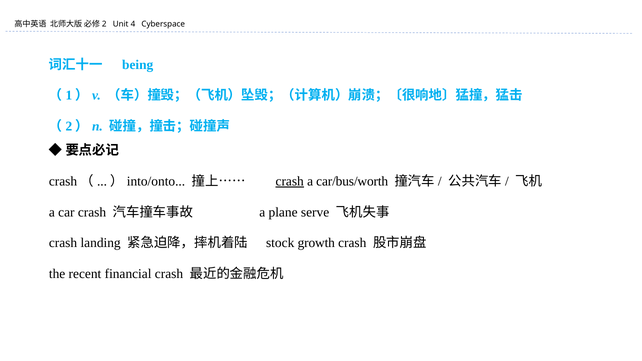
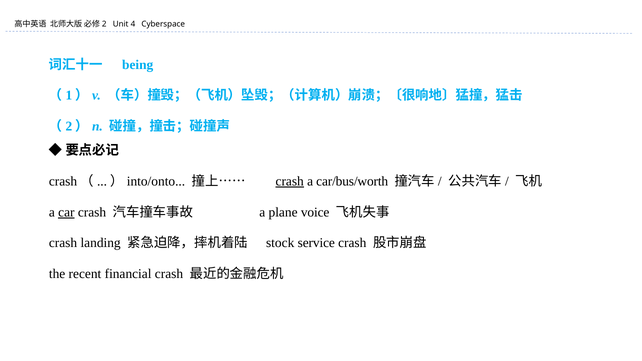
car underline: none -> present (66, 212)
serve: serve -> voice (315, 212)
growth: growth -> service (316, 243)
